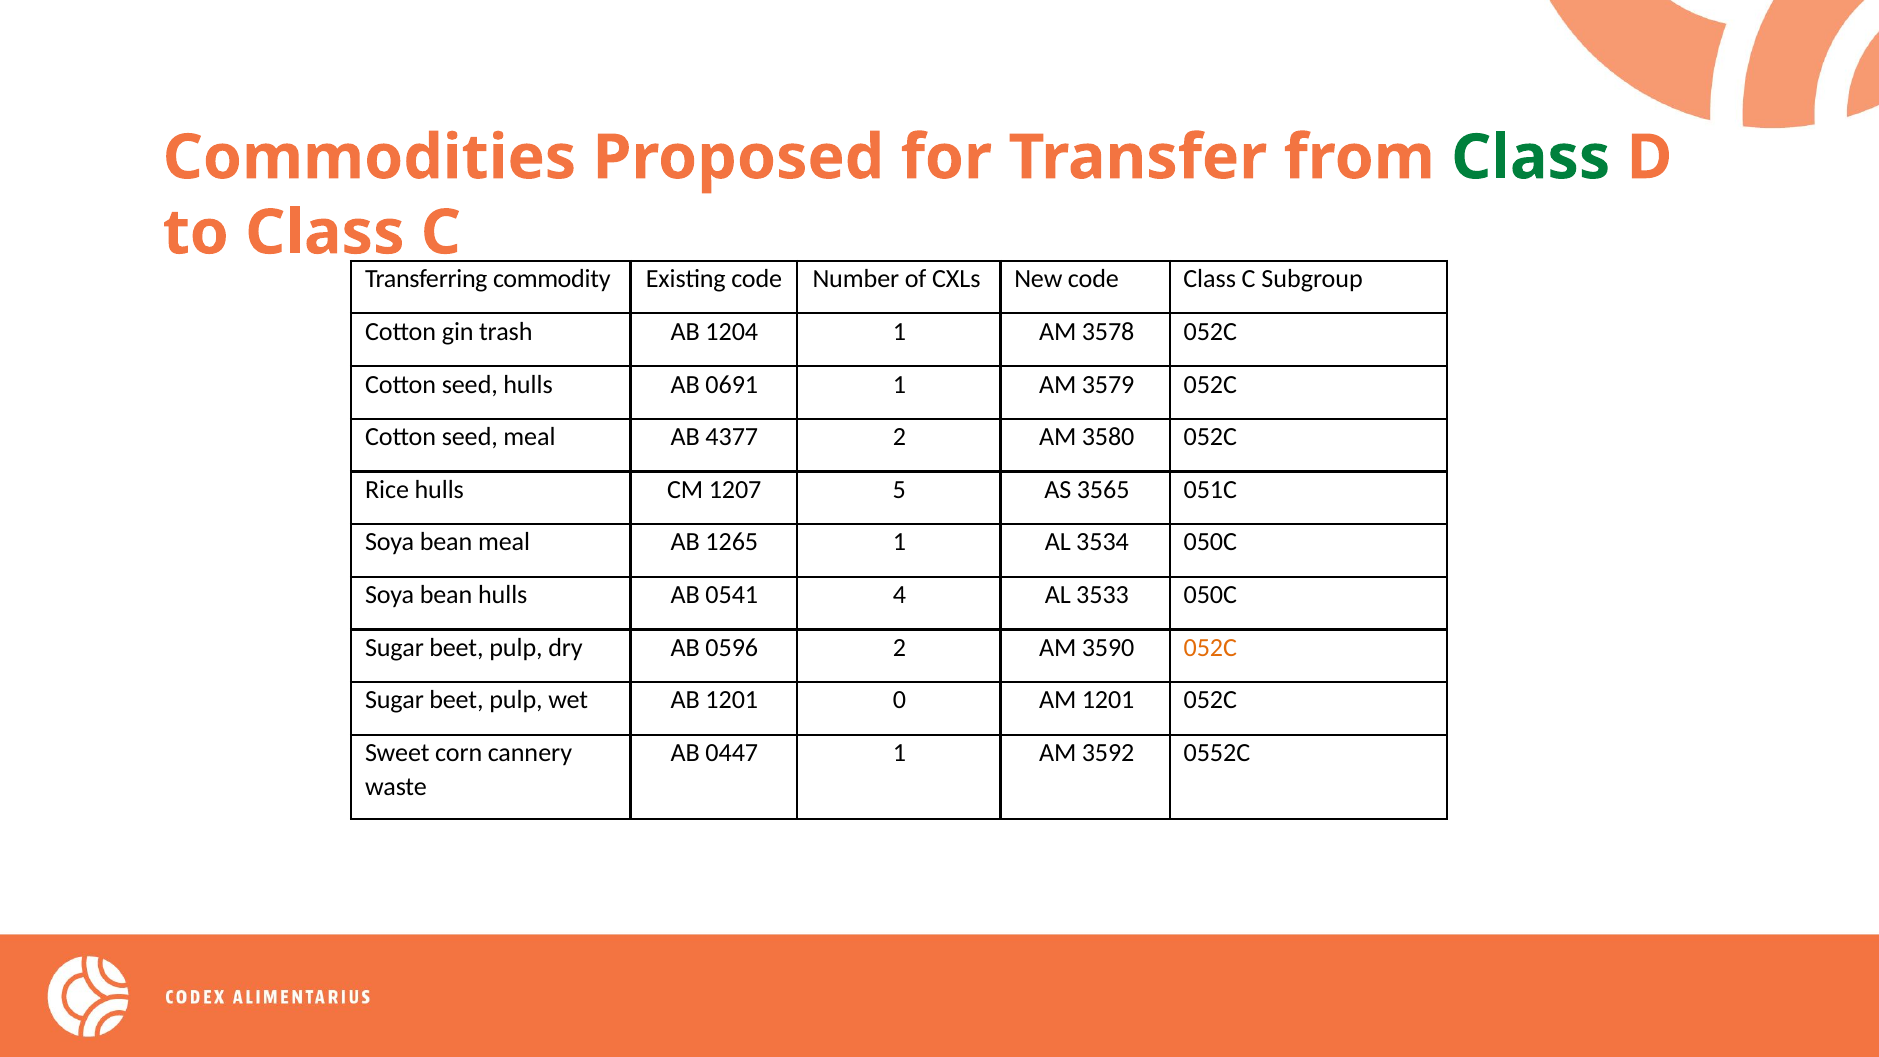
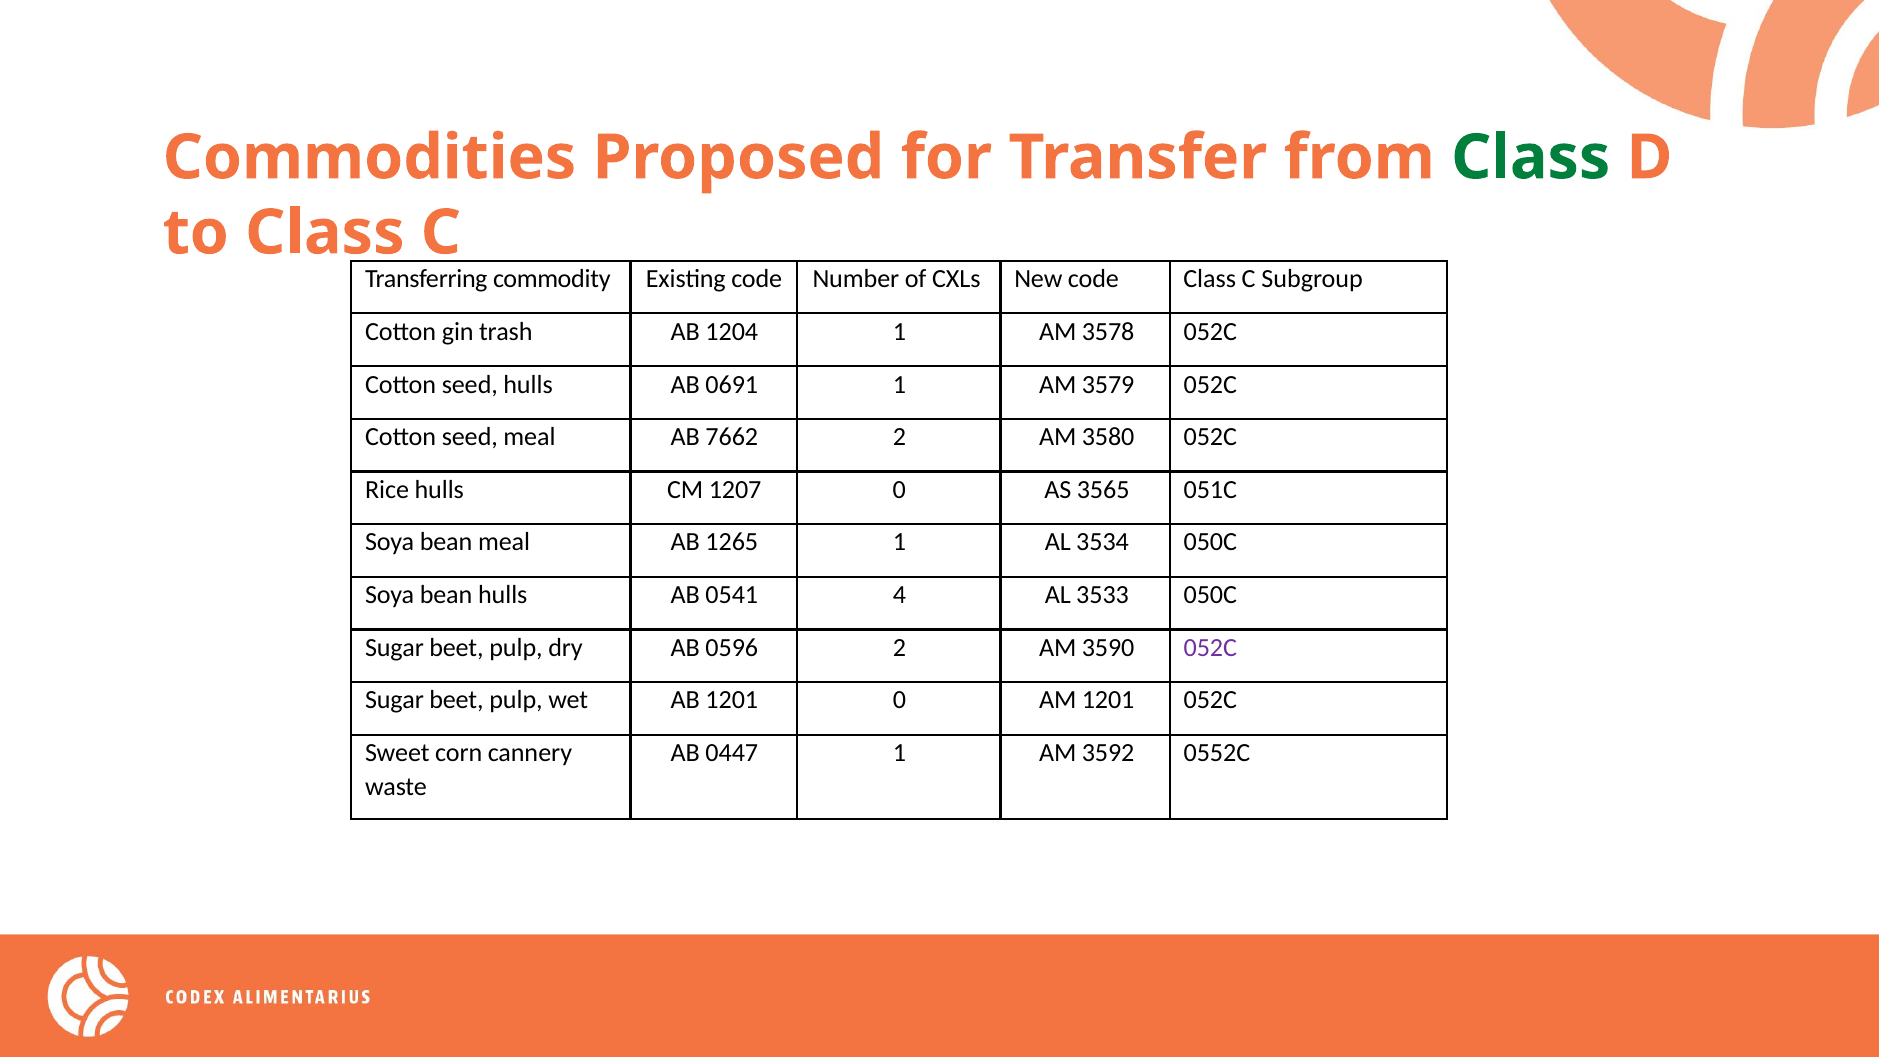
4377: 4377 -> 7662 (732, 437)
1207 5: 5 -> 0 (899, 490)
052C colour: orange -> purple (1210, 648)
